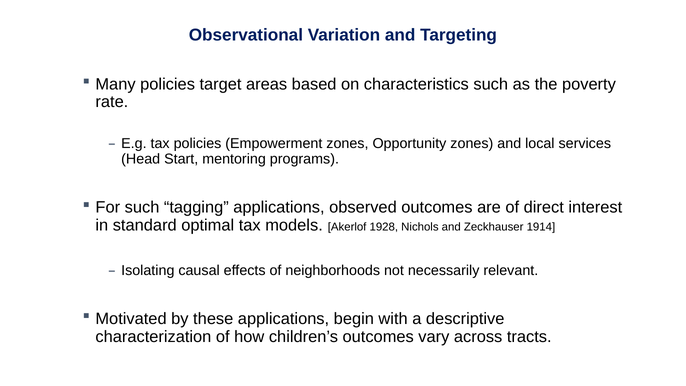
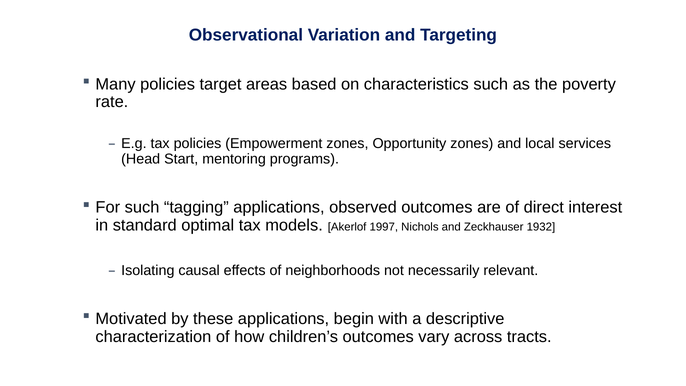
1928: 1928 -> 1997 (384, 227)
1914: 1914 -> 1932 (541, 227)
